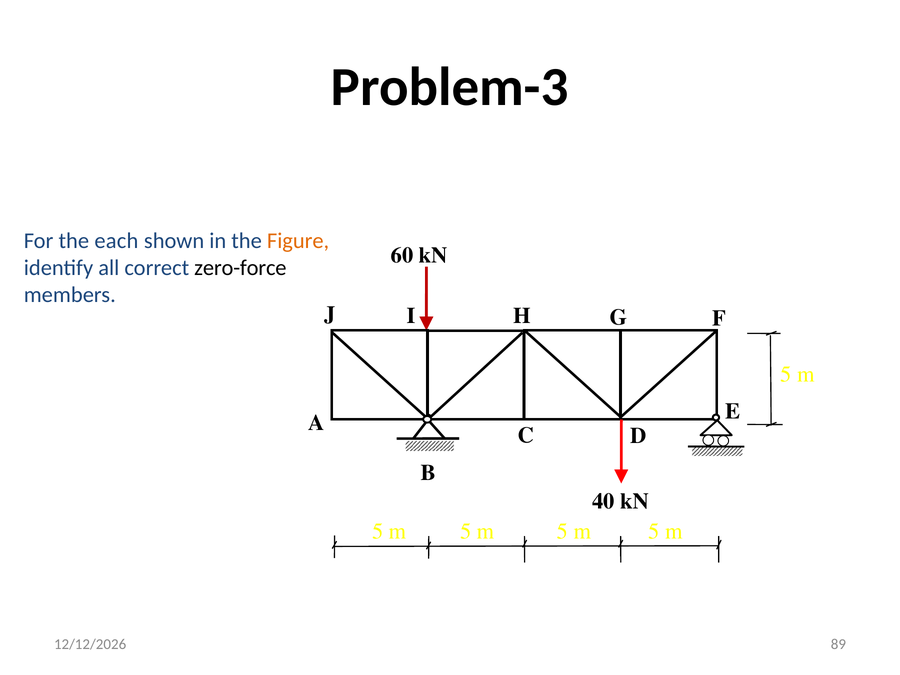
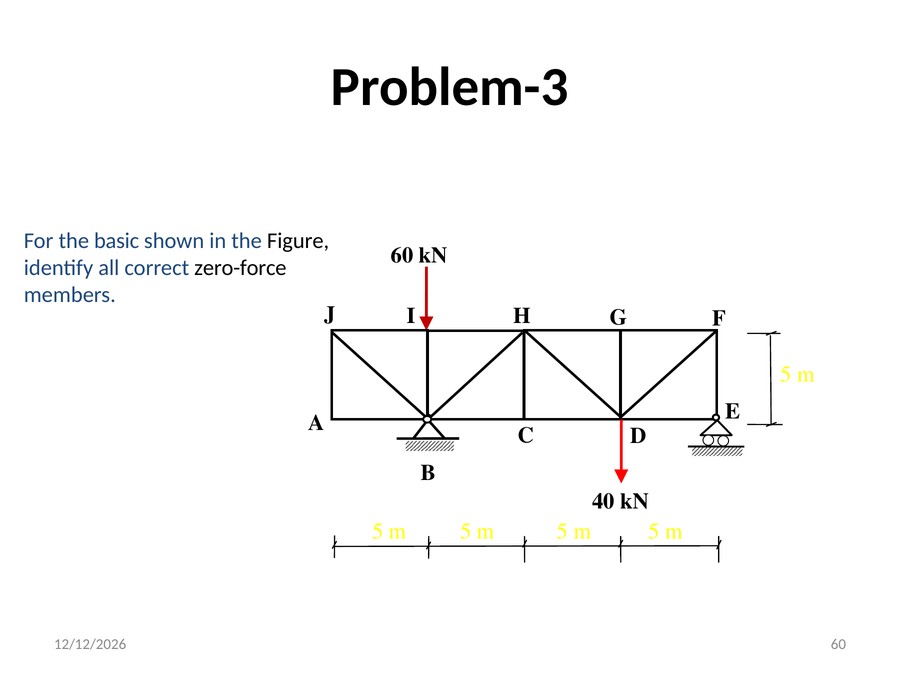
each: each -> basic (117, 241)
Figure colour: orange -> black (298, 241)
89: 89 -> 60 (838, 644)
